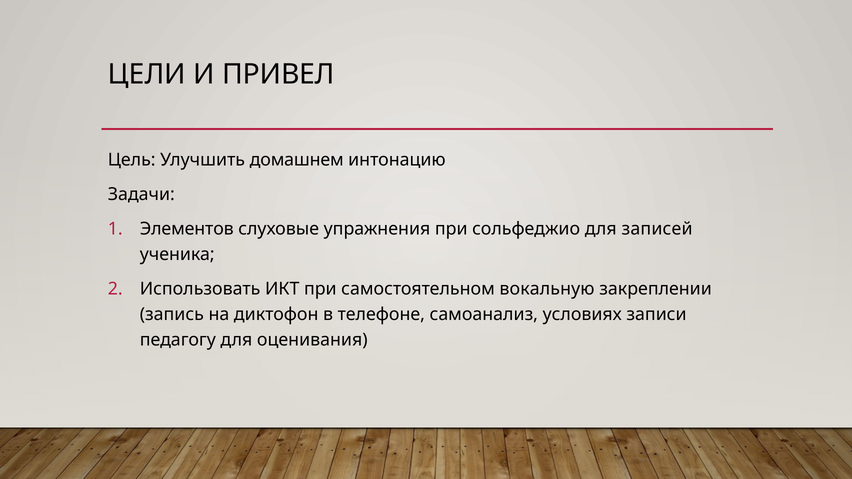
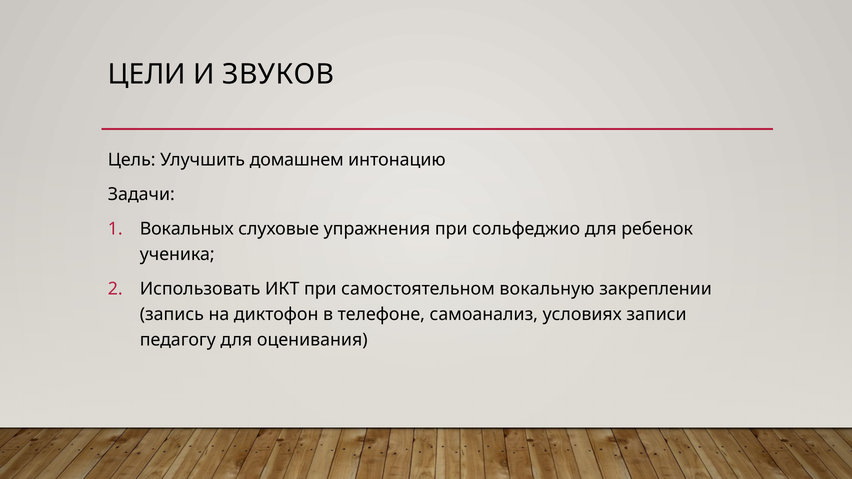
ПРИВЕЛ: ПРИВЕЛ -> ЗВУКОВ (278, 75)
Элементов: Элементов -> Вокальных (187, 229)
записей: записей -> ребенок (657, 229)
